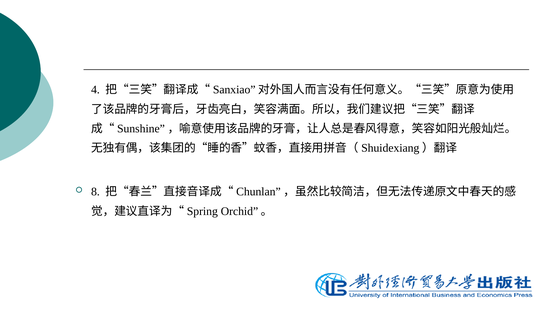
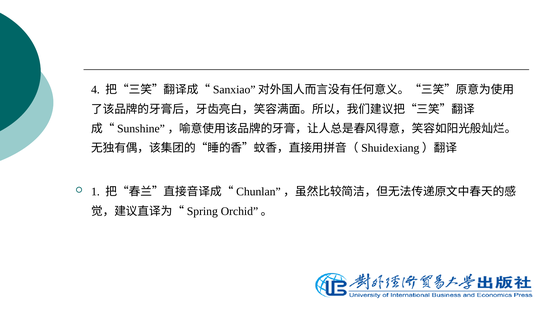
8: 8 -> 1 (95, 192)
